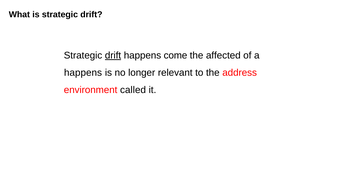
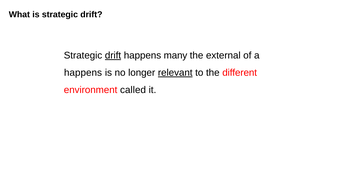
come: come -> many (176, 56)
affected: affected -> external (223, 56)
relevant underline: none -> present (175, 73)
address: address -> different (240, 73)
